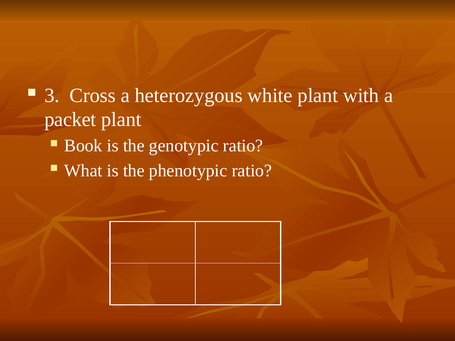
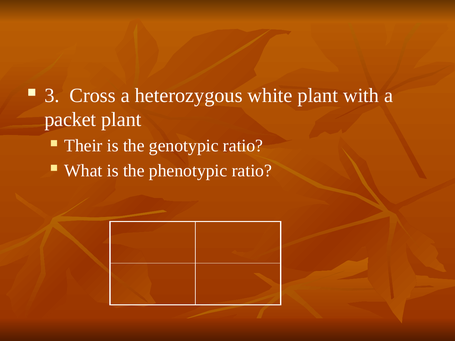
Book: Book -> Their (83, 146)
